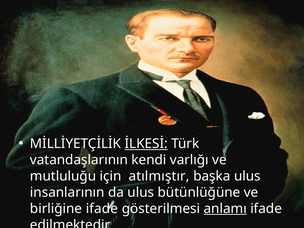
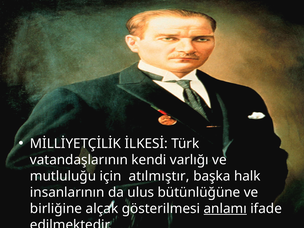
İLKESİ underline: present -> none (146, 144)
başka ulus: ulus -> halk (247, 176)
birliğine ifade: ifade -> alçak (102, 209)
